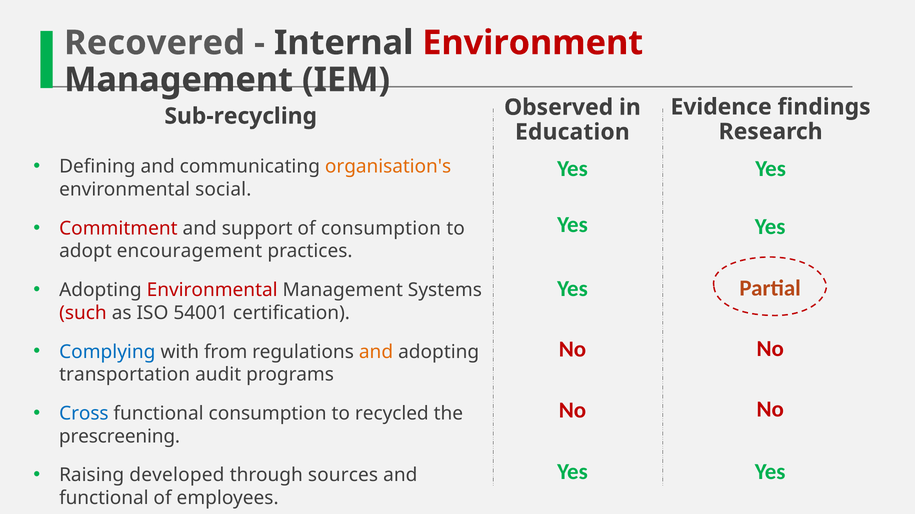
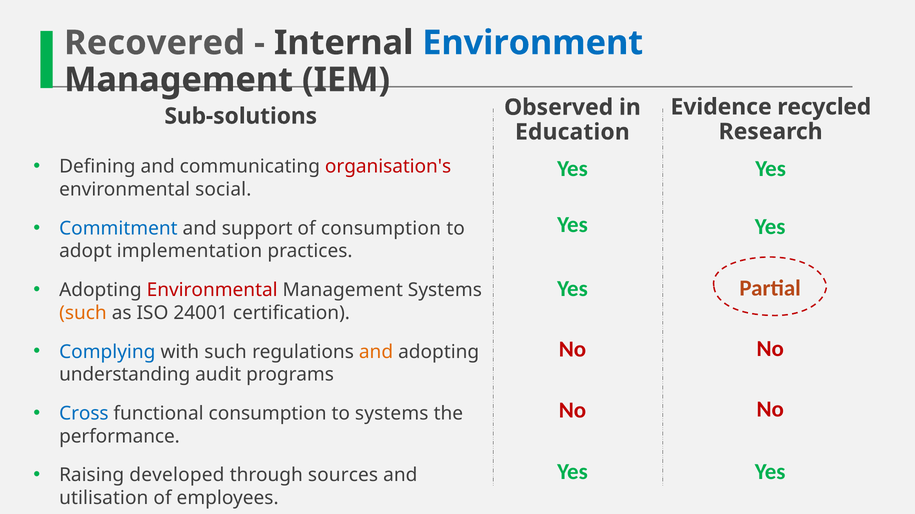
Environment colour: red -> blue (533, 43)
findings: findings -> recycled (824, 107)
Sub-recycling: Sub-recycling -> Sub-solutions (241, 116)
organisation's colour: orange -> red (388, 167)
Commitment colour: red -> blue (118, 229)
encouragement: encouragement -> implementation (189, 252)
such colour: red -> orange (83, 313)
54001: 54001 -> 24001 (201, 313)
with from: from -> such (226, 352)
transportation: transportation -> understanding (125, 375)
to recycled: recycled -> systems (392, 414)
prescreening: prescreening -> performance (119, 437)
functional: functional -> utilisation (104, 499)
